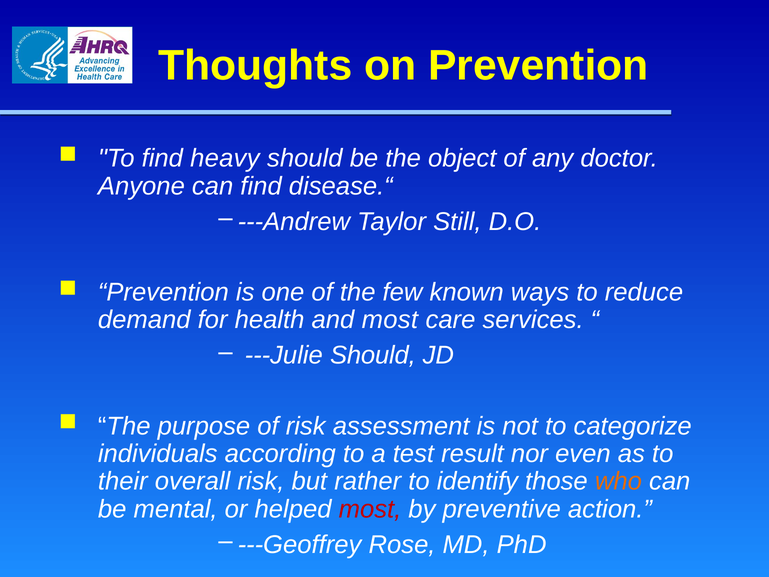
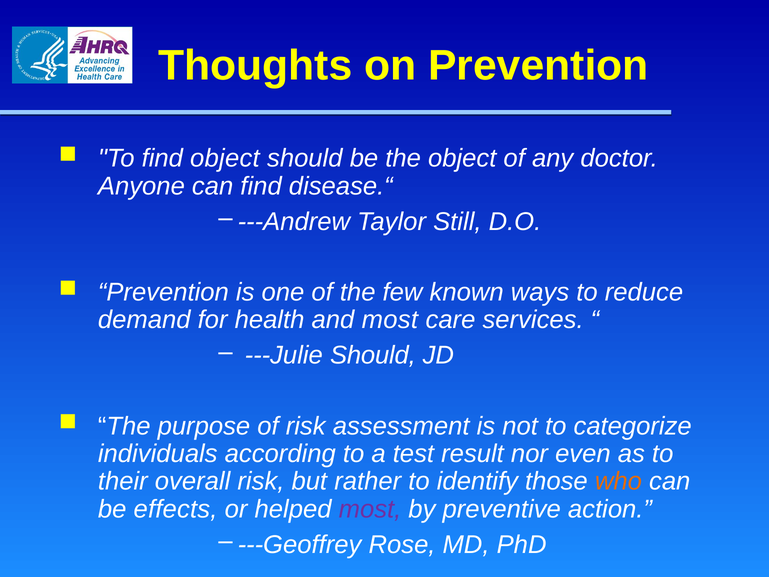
find heavy: heavy -> object (225, 158)
mental: mental -> effects (176, 509)
most colour: red -> purple (370, 509)
